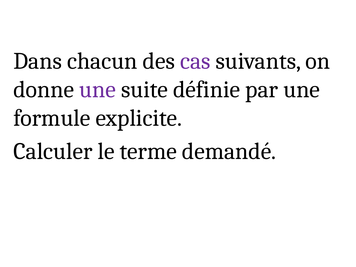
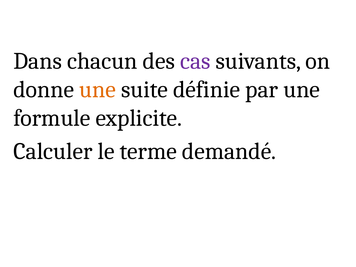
une colour: purple -> orange (98, 90)
